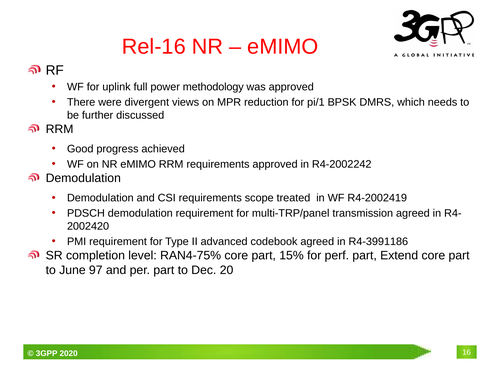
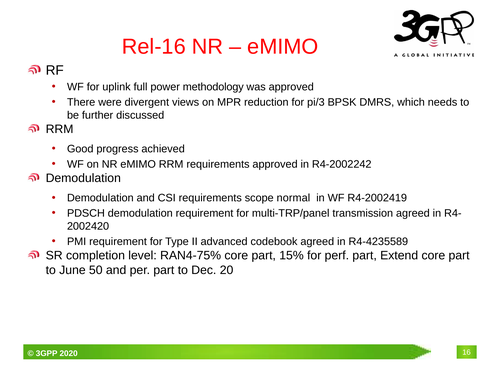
pi/1: pi/1 -> pi/3 (316, 102)
treated: treated -> normal (293, 198)
R4-3991186: R4-3991186 -> R4-4235589 (378, 241)
97: 97 -> 50 (96, 270)
